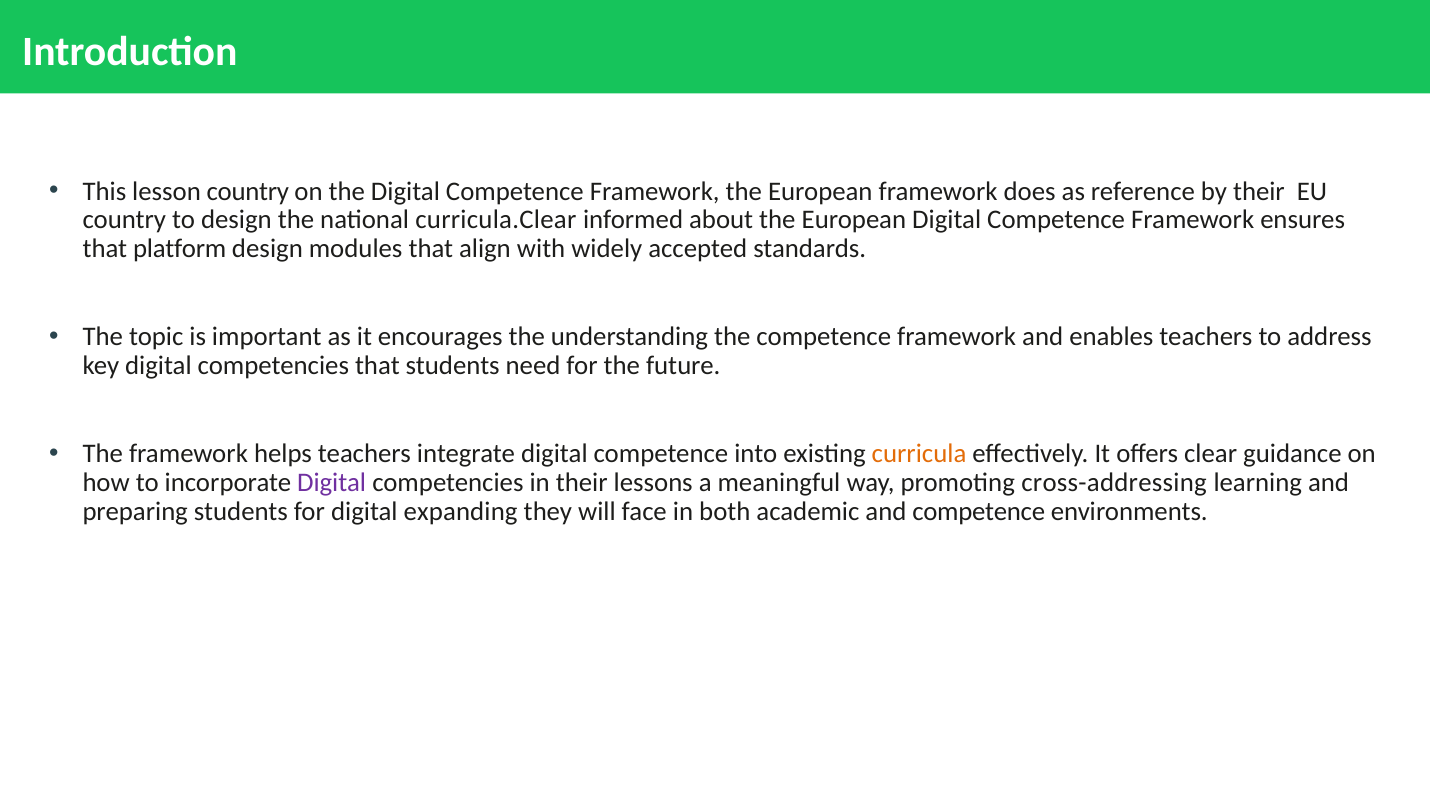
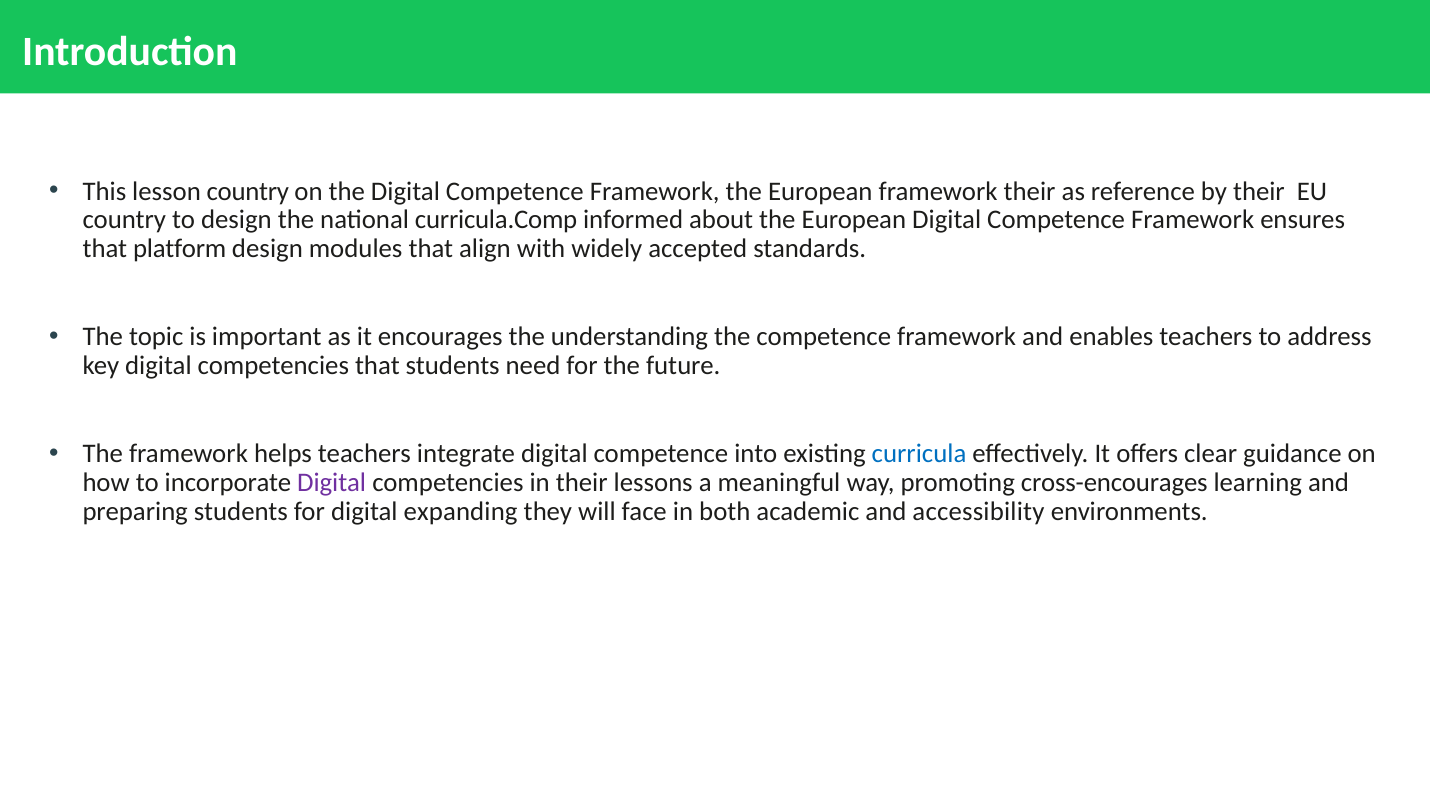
framework does: does -> their (1030, 191)
curricula.Clear: curricula.Clear -> curricula.Comp (496, 220)
curricula colour: orange -> blue (919, 454)
cross-addressing: cross-addressing -> cross-encourages (1114, 483)
and competence: competence -> accessibility (978, 511)
